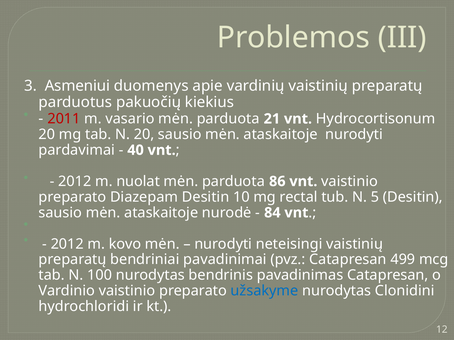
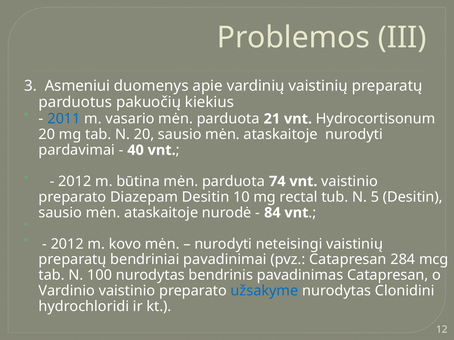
2011 colour: red -> blue (64, 119)
nuolat: nuolat -> būtina (138, 182)
86: 86 -> 74 (277, 182)
499: 499 -> 284 (403, 260)
